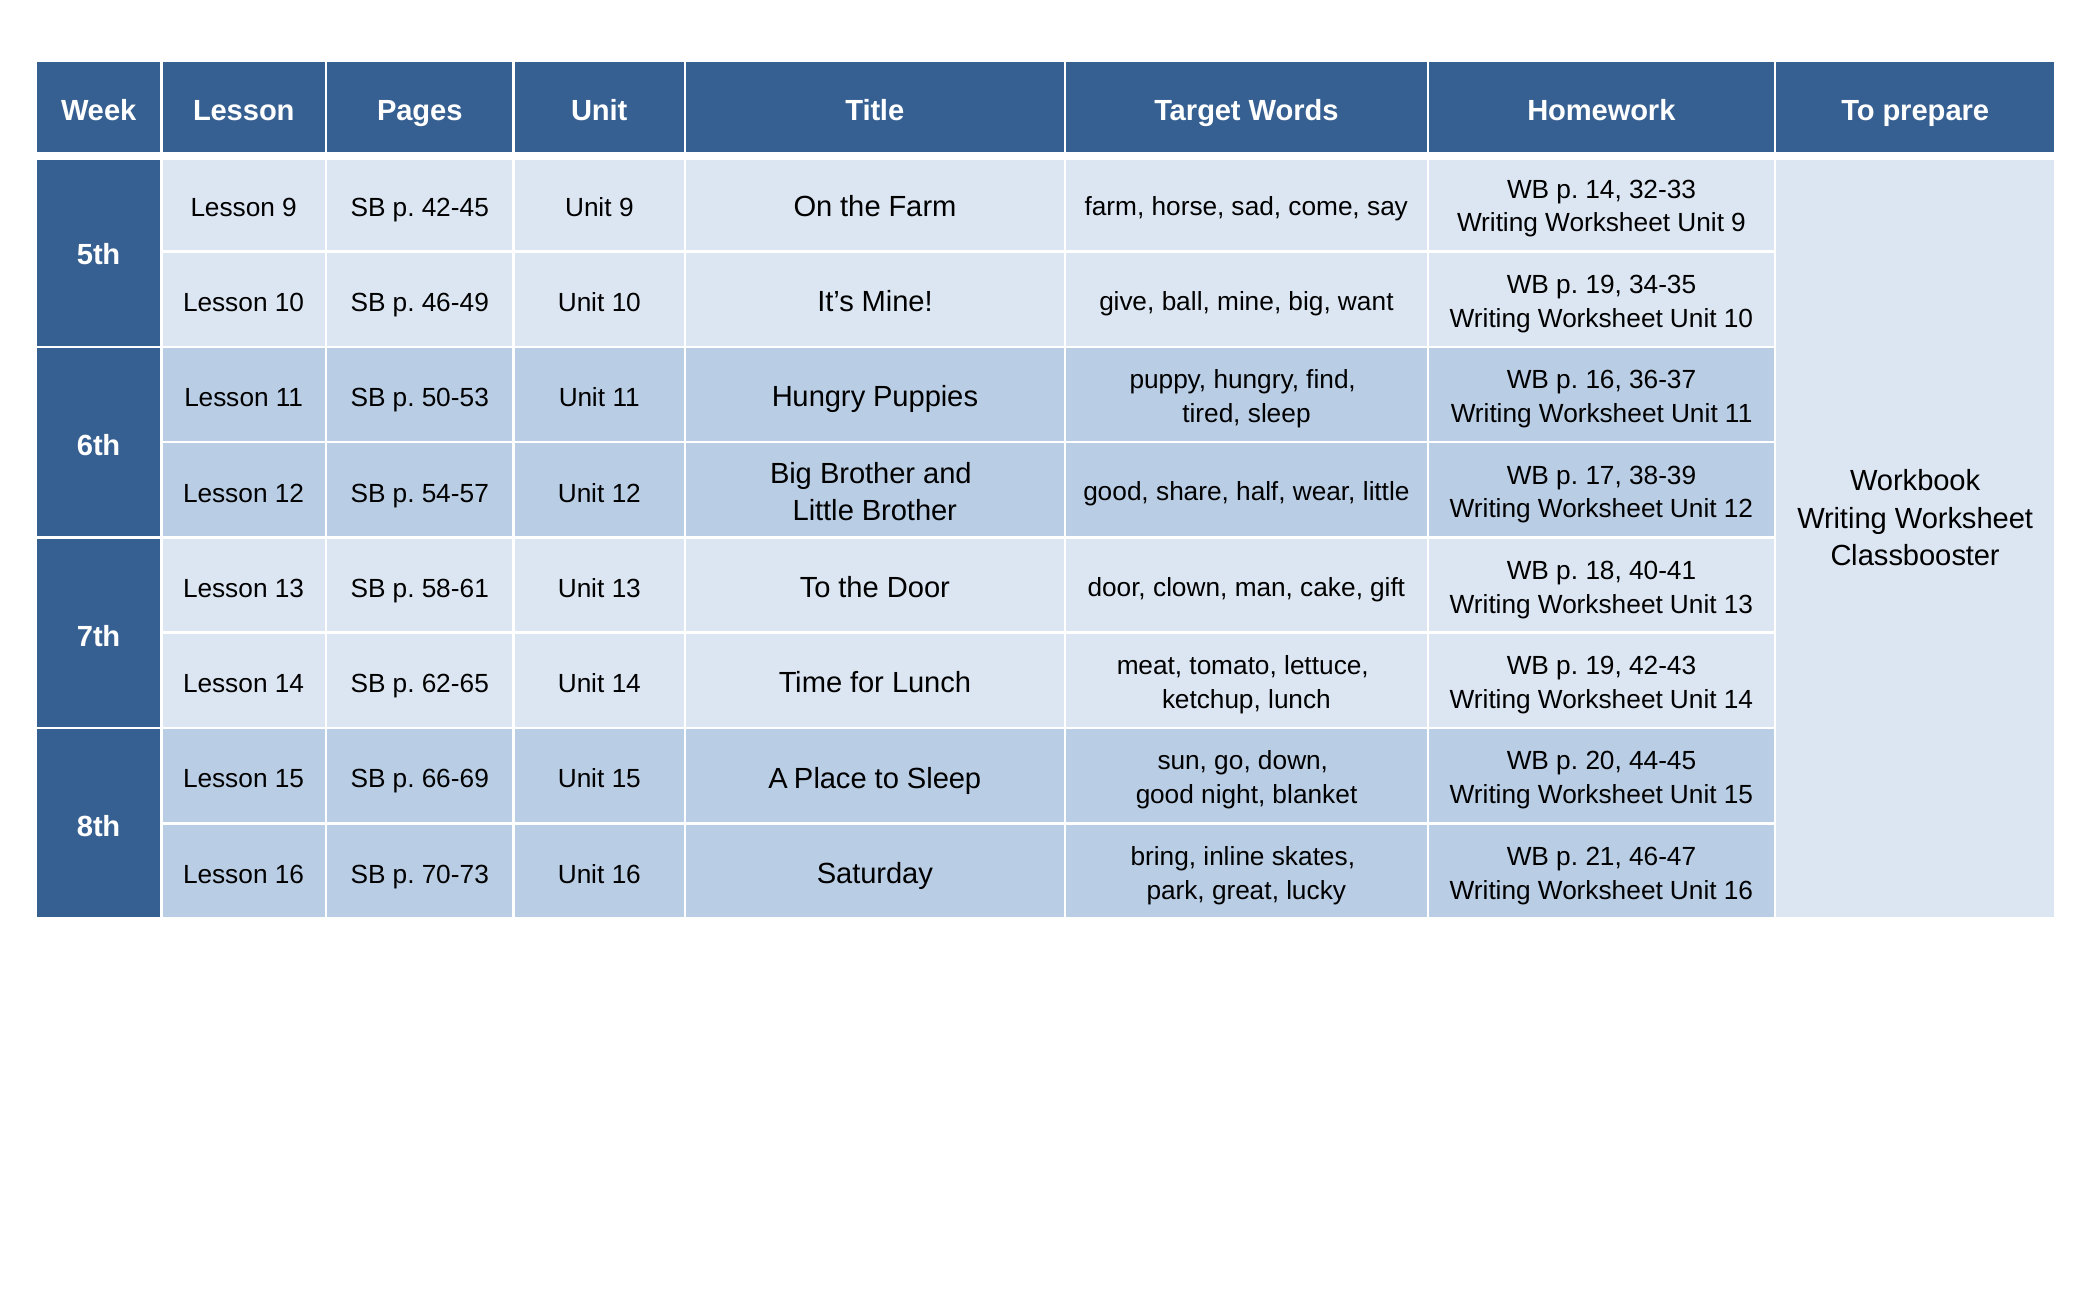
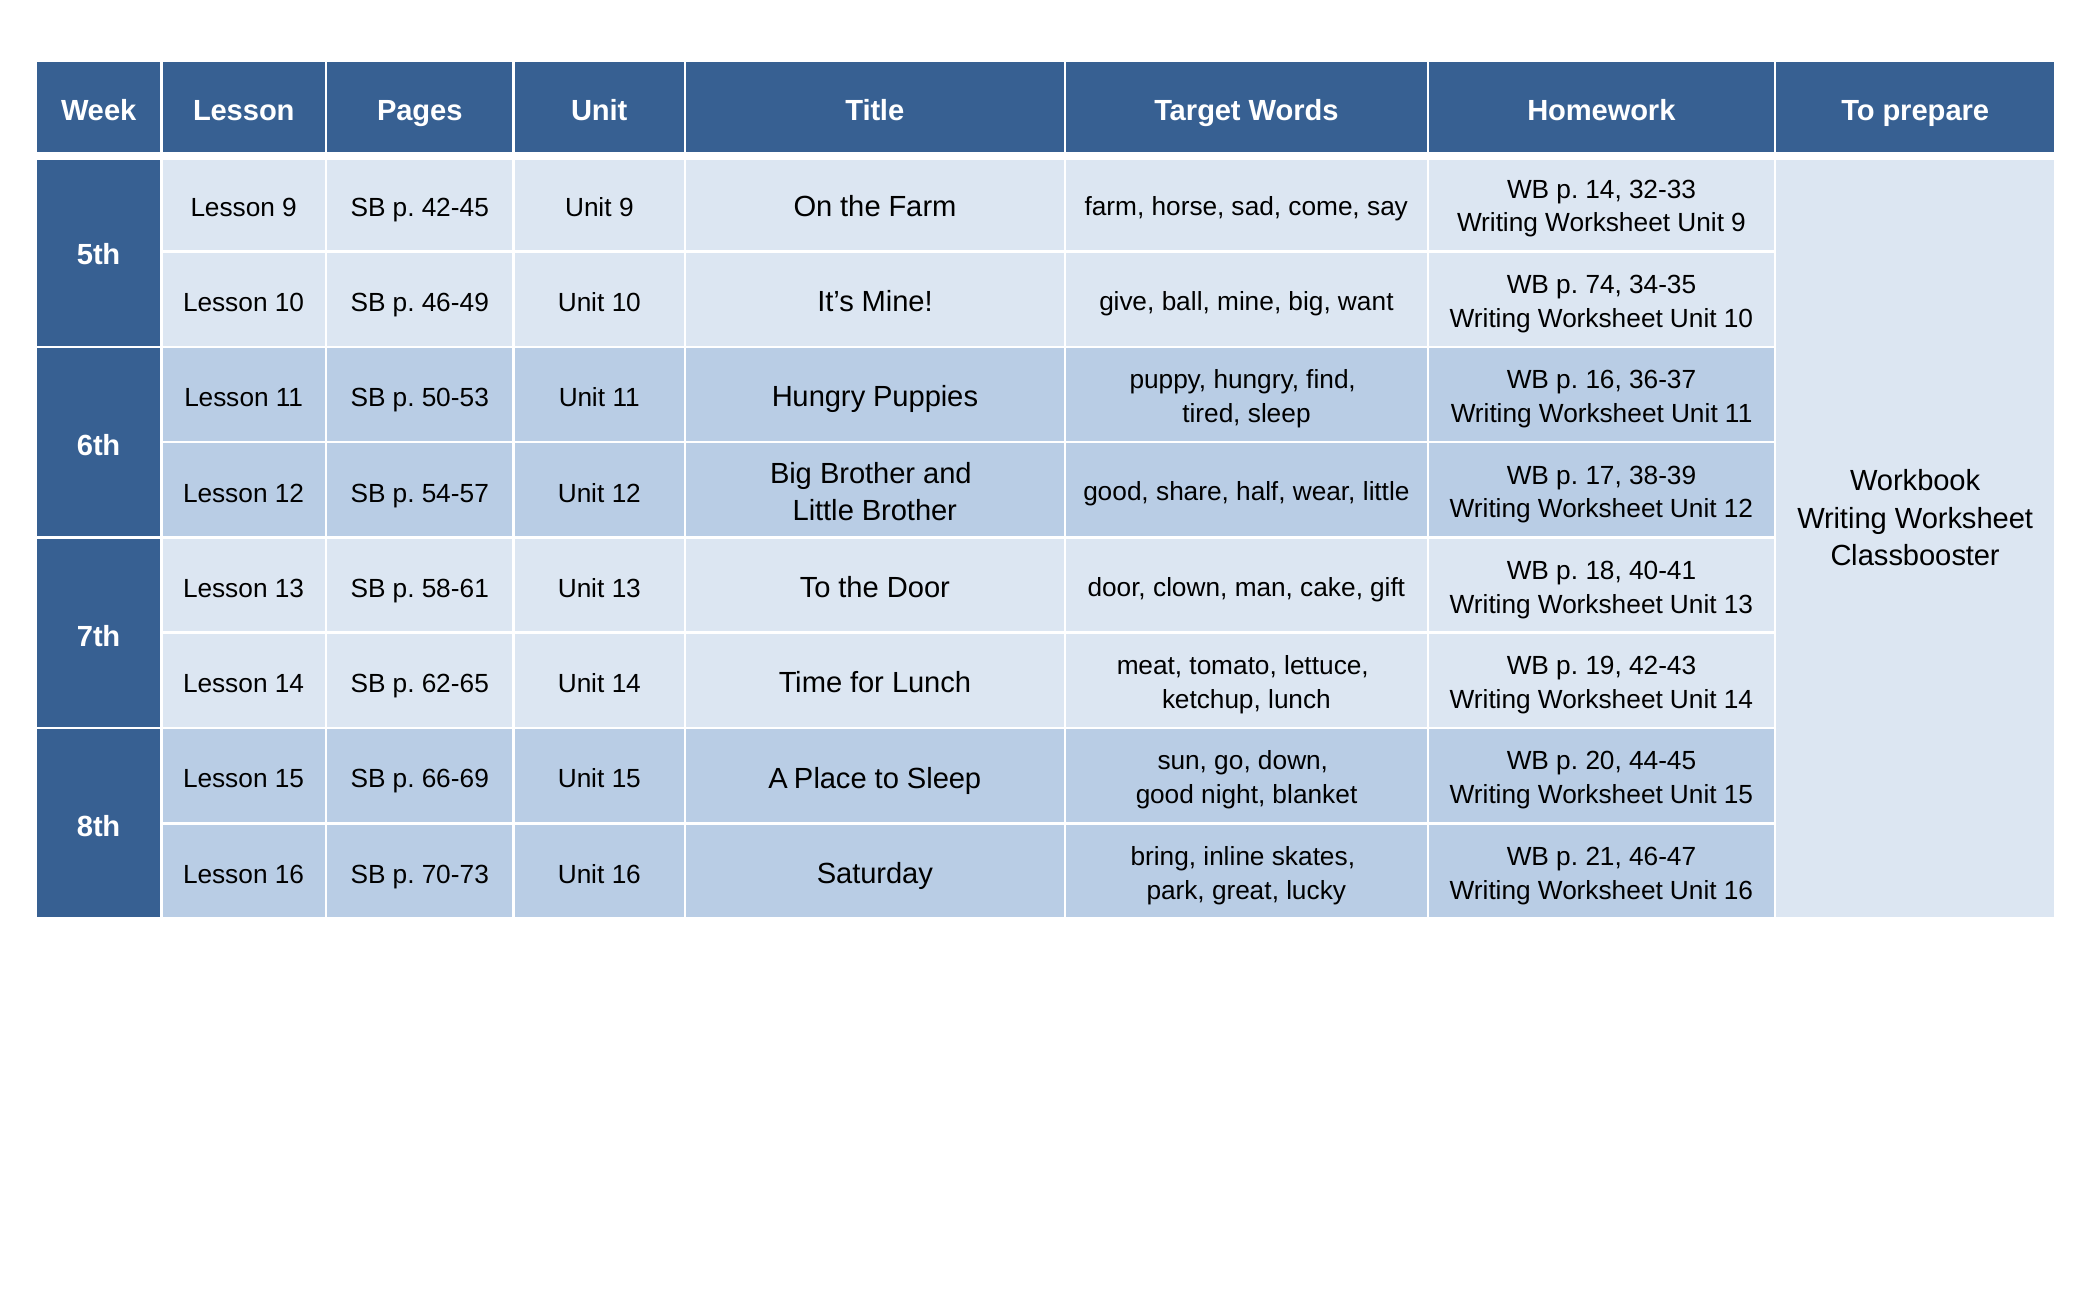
19: 19 -> 74 (1604, 285)
